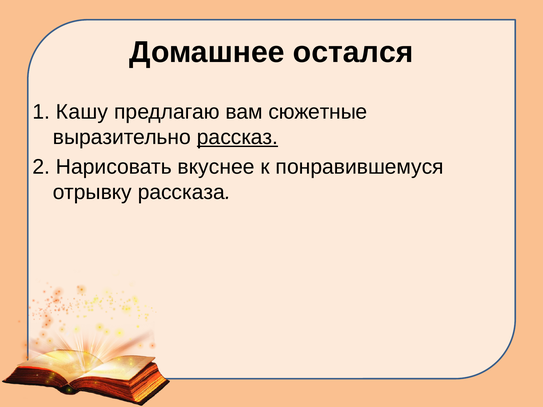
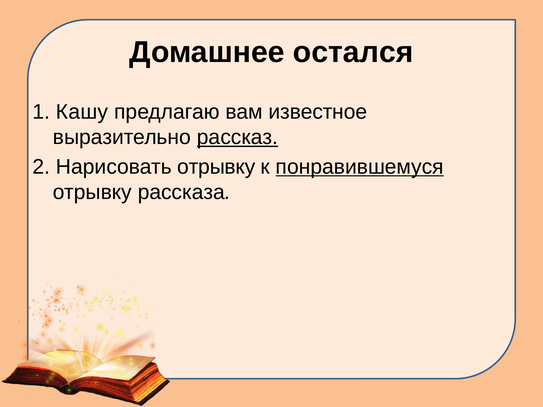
сюжетные: сюжетные -> известное (318, 112)
Нарисовать вкуснее: вкуснее -> отрывку (216, 167)
понравившемуся underline: none -> present (360, 167)
